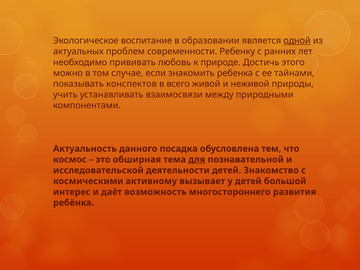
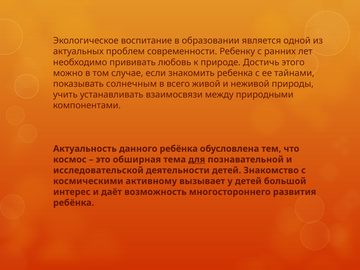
одной underline: present -> none (297, 41)
конспектов: конспектов -> солнечным (131, 84)
данного посадка: посадка -> ребёнка (179, 149)
